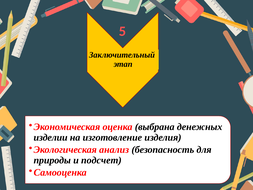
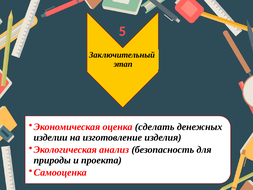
выбрана: выбрана -> сделать (155, 127)
подсчет: подсчет -> проекта (101, 160)
